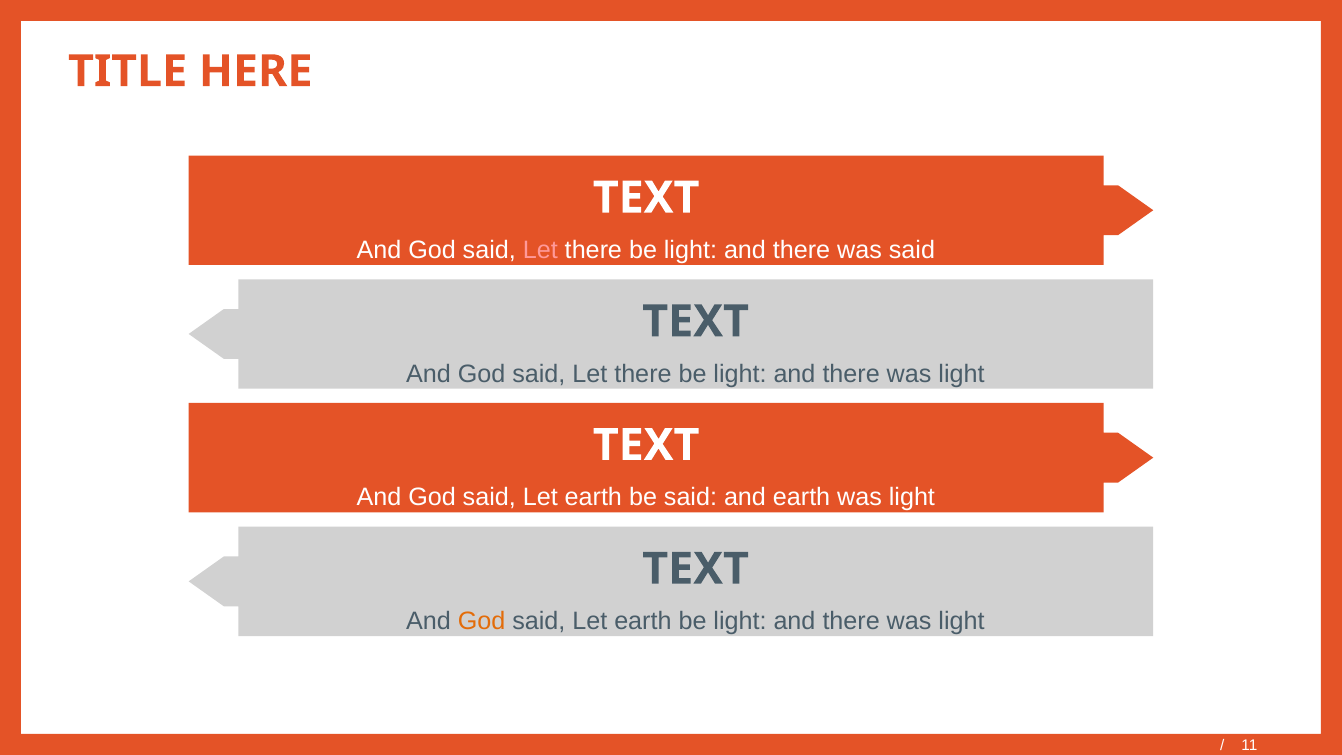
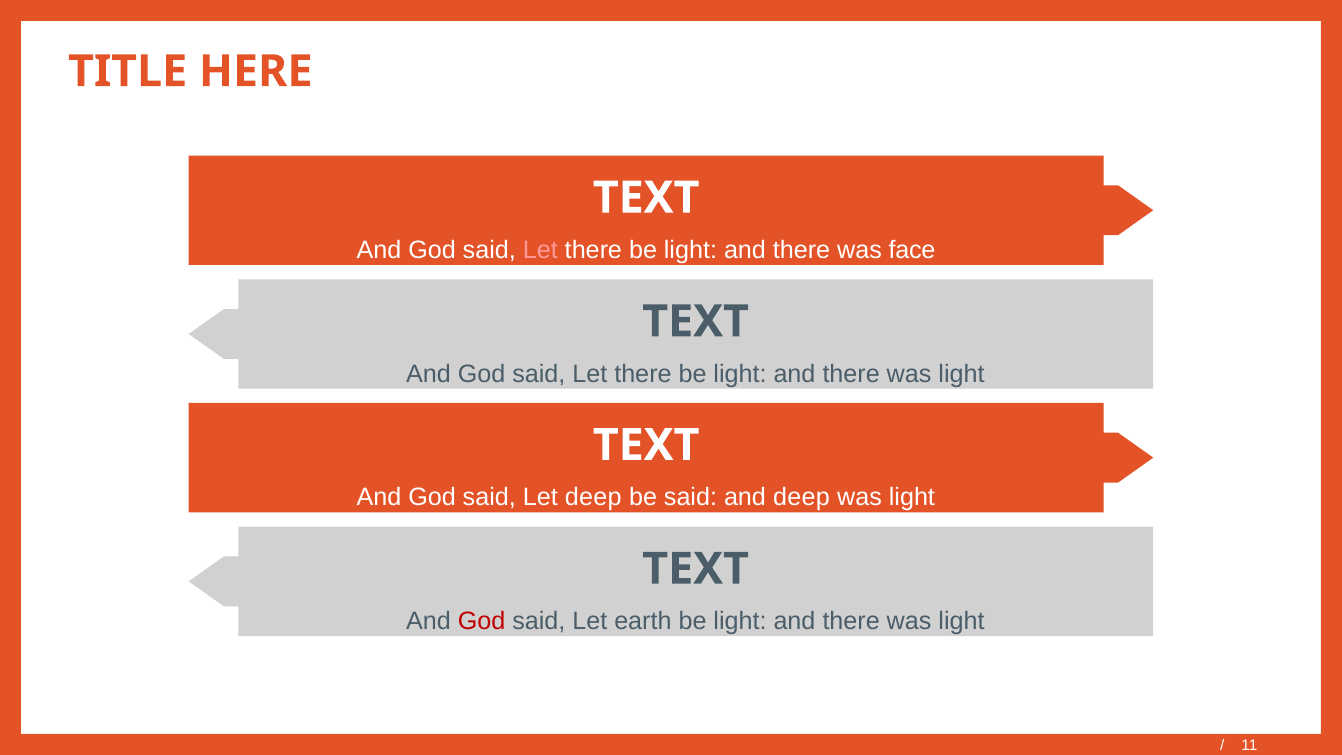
was said: said -> face (912, 250)
earth: earth -> deep (593, 497)
and earth: earth -> deep (801, 497)
God colour: orange -> red (482, 621)
